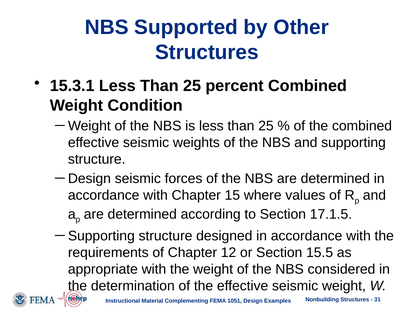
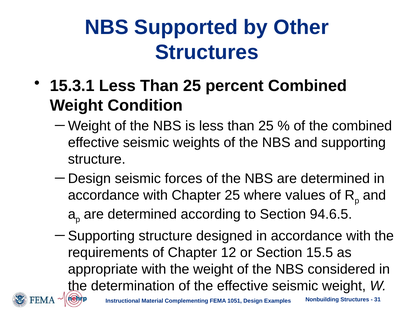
Chapter 15: 15 -> 25 (232, 195)
17.1.5: 17.1.5 -> 94.6.5 (331, 214)
